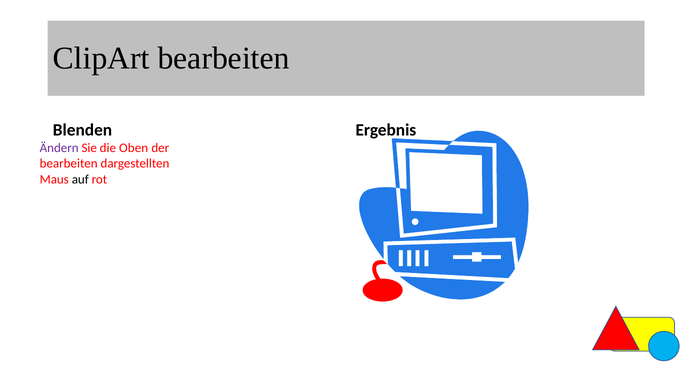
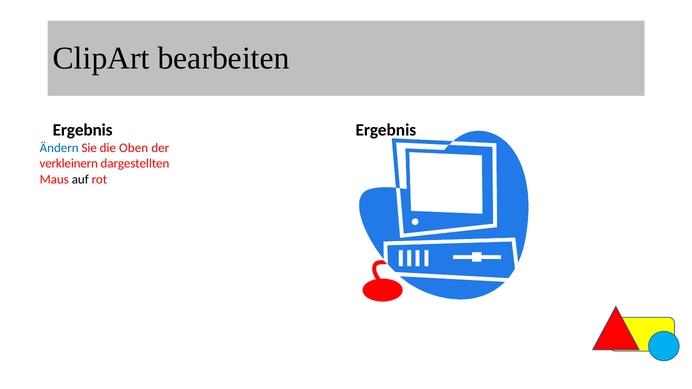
Blenden: Blenden -> Ergebnis (83, 130)
Ändern colour: purple -> blue (59, 148)
bearbeiten: bearbeiten -> verkleinern (69, 164)
